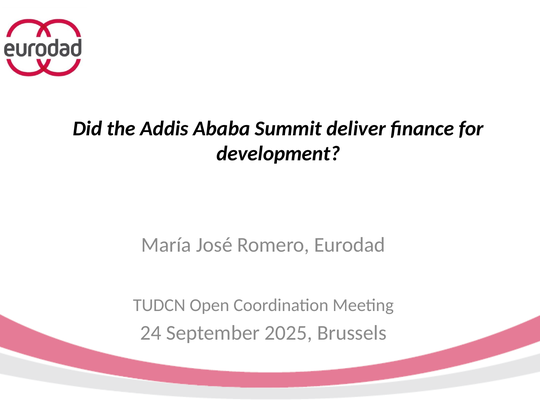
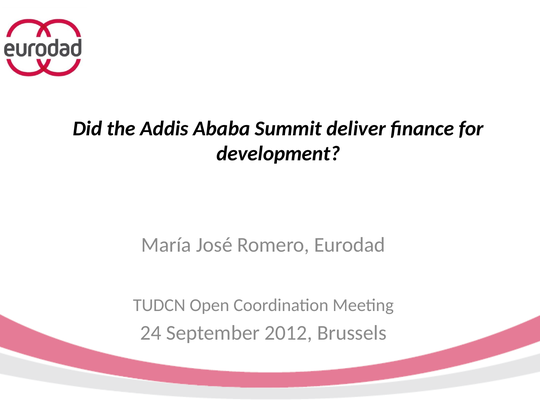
2025: 2025 -> 2012 (288, 333)
